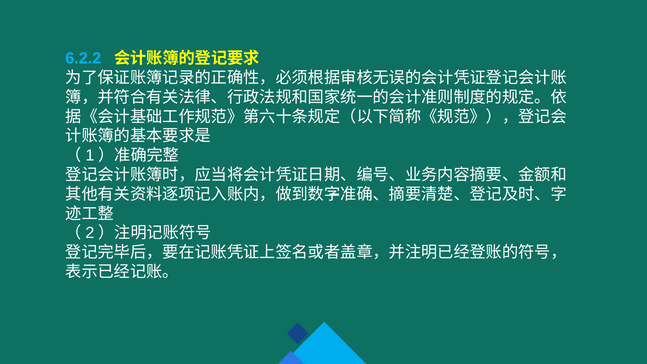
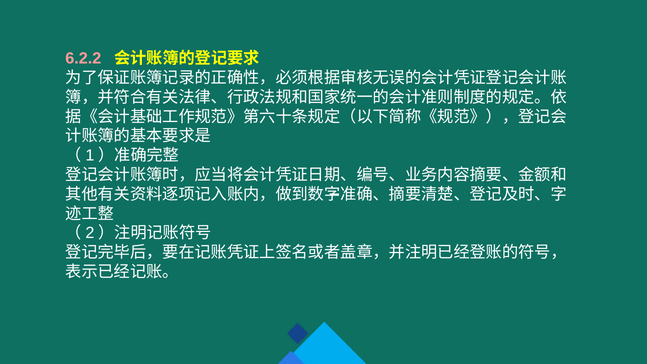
6.2.2 colour: light blue -> pink (83, 58)
